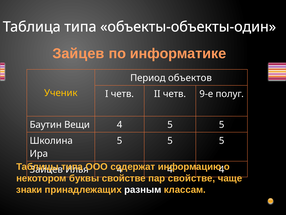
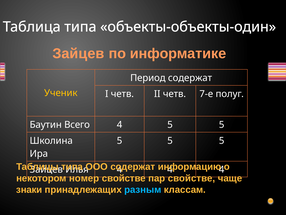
Период объектов: объектов -> содержат (190, 78)
9-е: 9-е -> 7-е (206, 94)
Вещи: Вещи -> Всего (77, 124)
буквы: буквы -> номер (84, 178)
разным colour: white -> light blue (143, 189)
